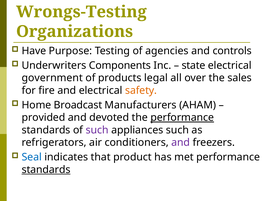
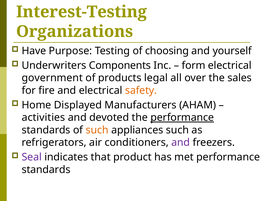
Wrongs-Testing: Wrongs-Testing -> Interest-Testing (81, 12)
agencies: agencies -> choosing (167, 51)
controls: controls -> yourself (232, 51)
state: state -> form (194, 65)
Broadcast: Broadcast -> Displayed (78, 105)
provided: provided -> activities (43, 118)
such colour: purple -> orange (97, 130)
Seal colour: blue -> purple (32, 157)
standards underline: present -> none (46, 170)
